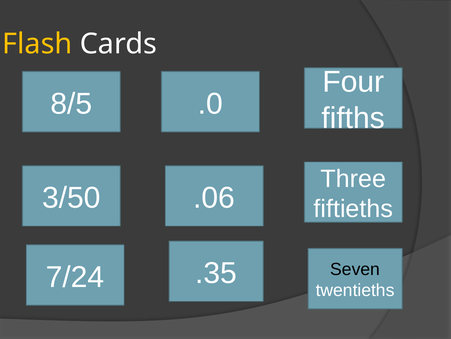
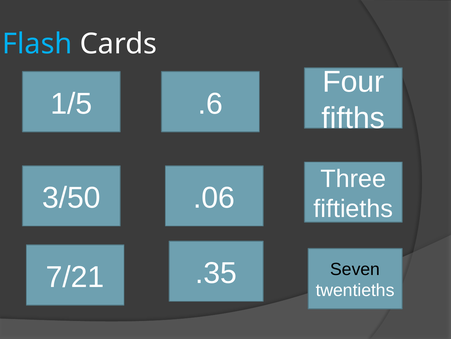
Flash colour: yellow -> light blue (37, 44)
8/5: 8/5 -> 1/5 (71, 104)
.0: .0 -> .6 (210, 104)
7/24: 7/24 -> 7/21 (75, 276)
